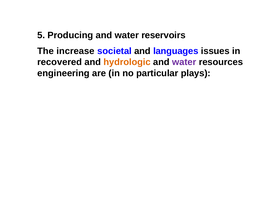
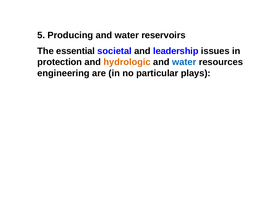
increase: increase -> essential (76, 51)
languages: languages -> leadership (176, 51)
recovered: recovered -> protection (60, 62)
water colour: purple -> blue (184, 62)
